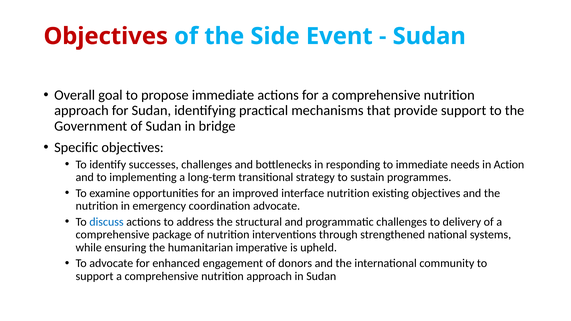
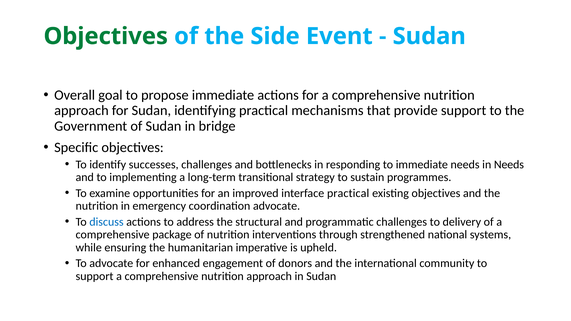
Objectives colour: red -> green (106, 36)
in Action: Action -> Needs (509, 165)
interface nutrition: nutrition -> practical (348, 193)
